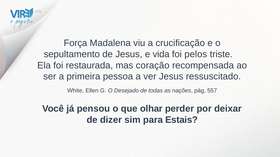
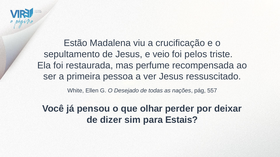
Força: Força -> Estão (75, 43)
vida: vida -> veio (161, 54)
coração: coração -> perfume (153, 66)
